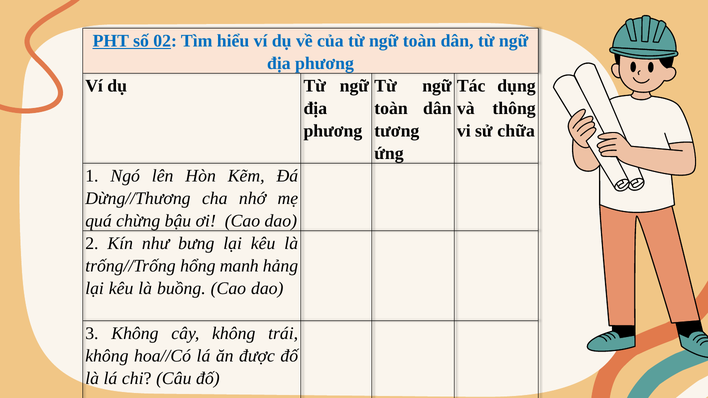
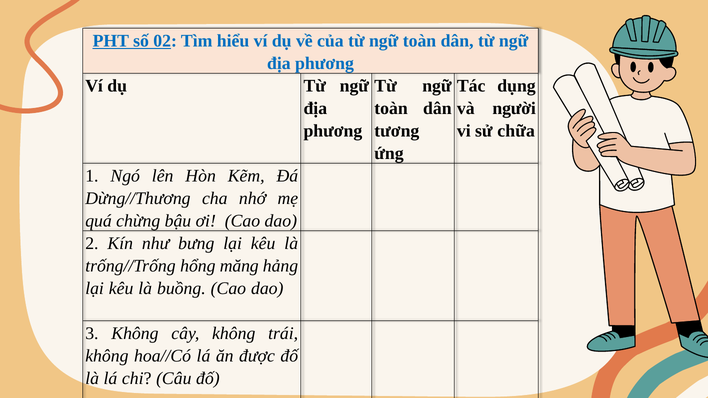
thông: thông -> người (514, 108)
manh: manh -> măng (239, 266)
